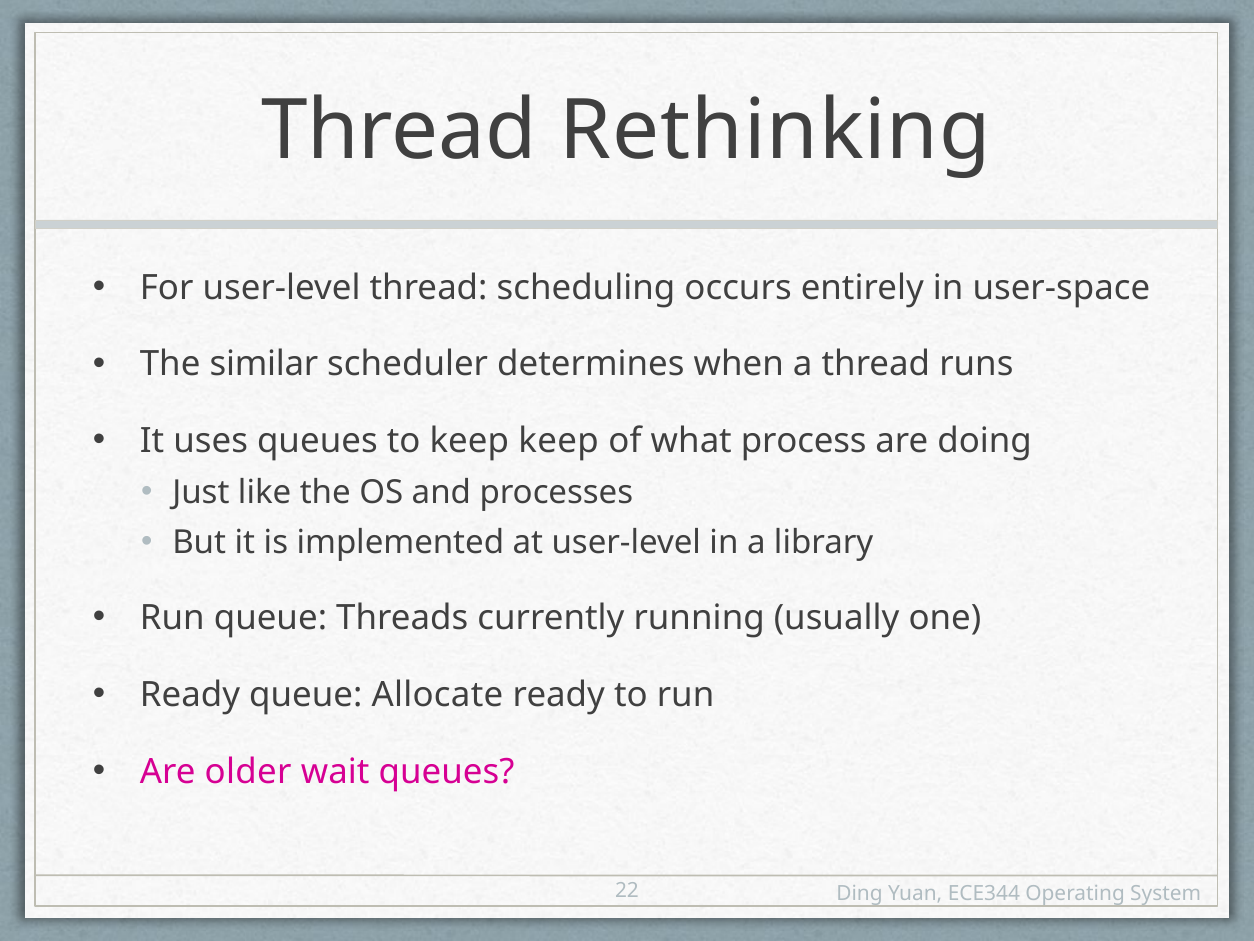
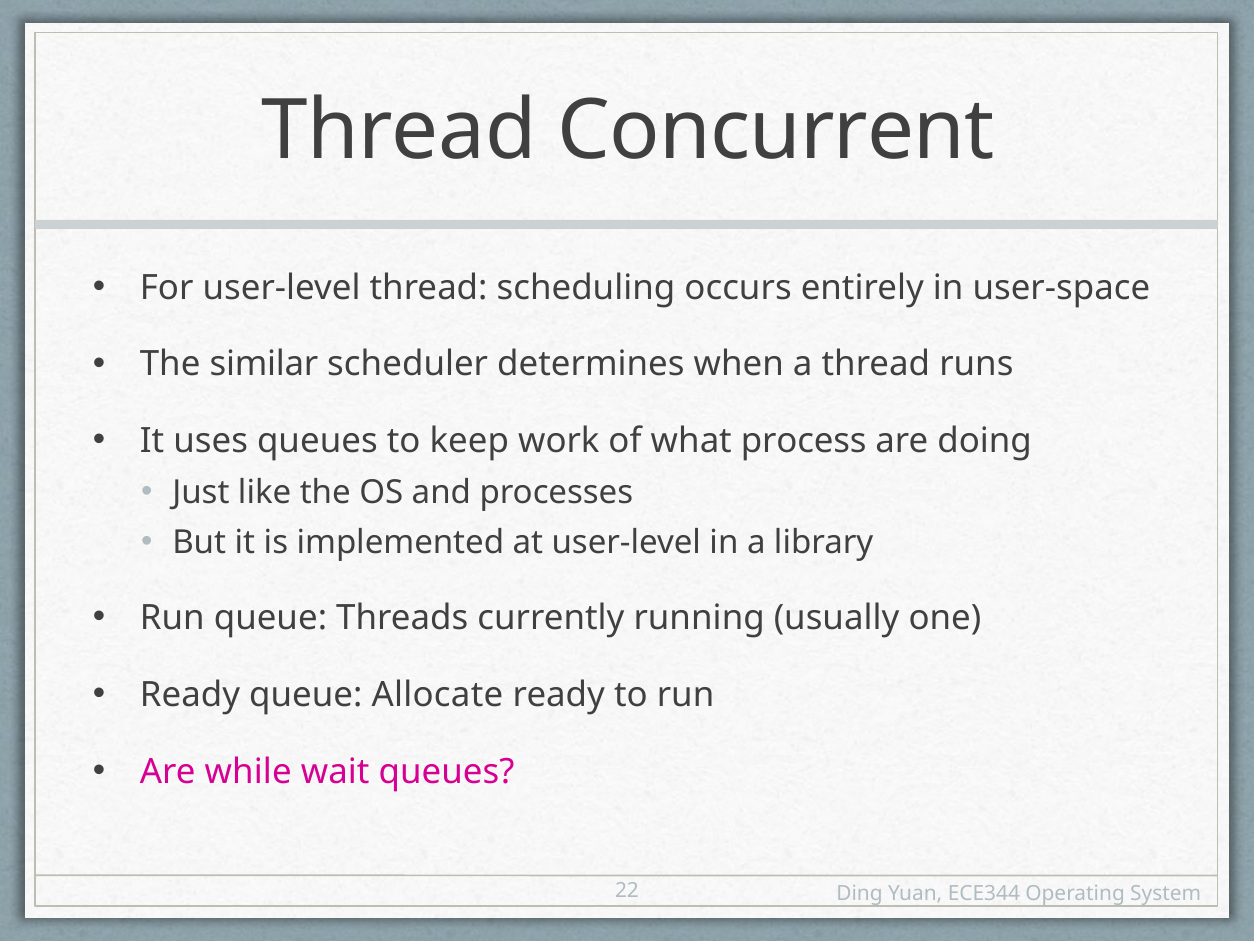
Rethinking: Rethinking -> Concurrent (776, 131)
keep keep: keep -> work (559, 441)
older: older -> while (248, 771)
